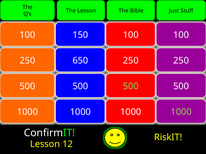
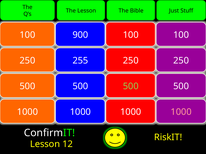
150: 150 -> 900 (80, 35)
650: 650 -> 255 (80, 61)
1000 colour: light green -> pink (181, 112)
